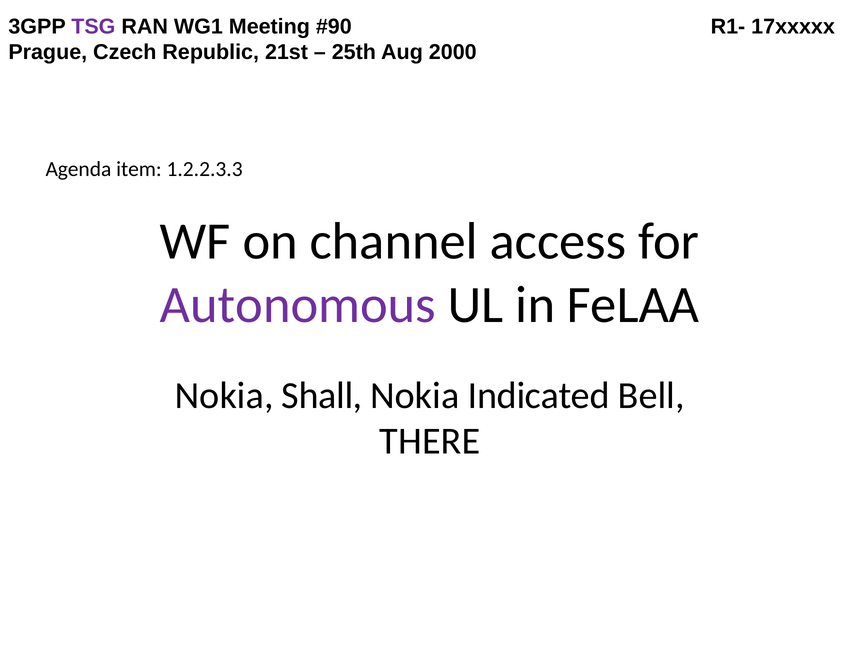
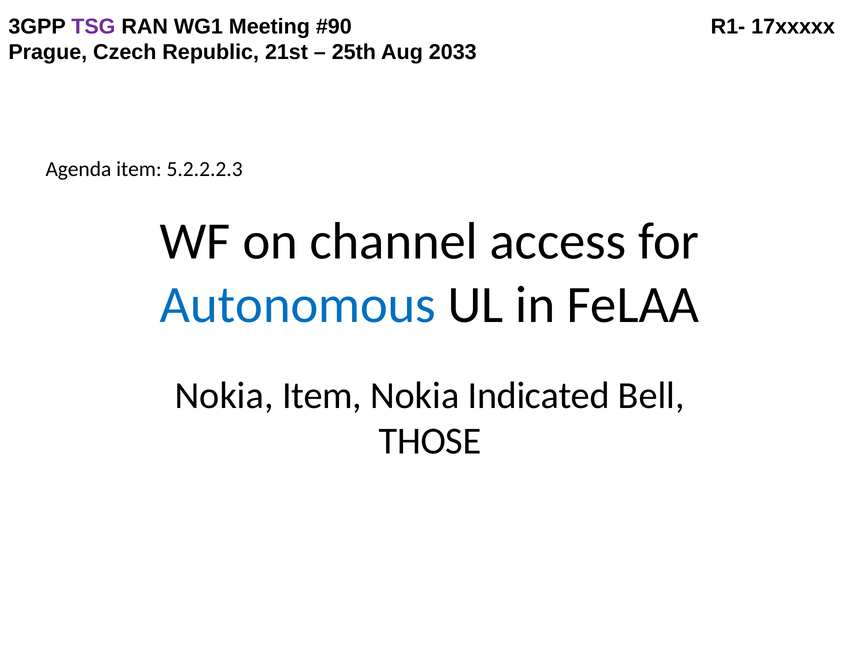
2000: 2000 -> 2033 (453, 52)
1.2.2.3.3: 1.2.2.3.3 -> 5.2.2.2.3 (205, 169)
Autonomous colour: purple -> blue (298, 305)
Nokia Shall: Shall -> Item (322, 395)
THERE: THERE -> THOSE (430, 441)
